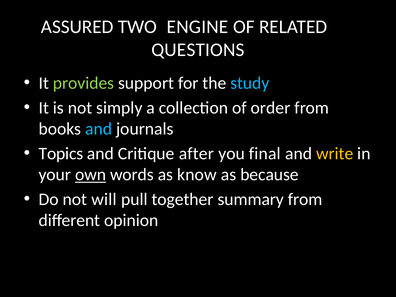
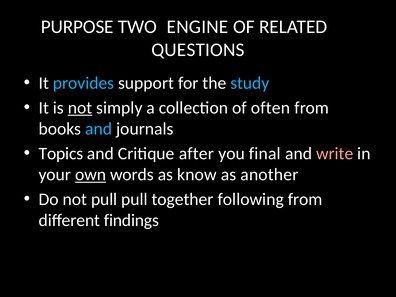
ASSURED: ASSURED -> PURPOSE (77, 27)
provides colour: light green -> light blue (84, 83)
not underline: none -> present (80, 108)
order: order -> often (270, 108)
write colour: yellow -> pink (335, 153)
because: because -> another (269, 175)
not will: will -> pull (104, 199)
summary: summary -> following (251, 199)
opinion: opinion -> findings (131, 220)
